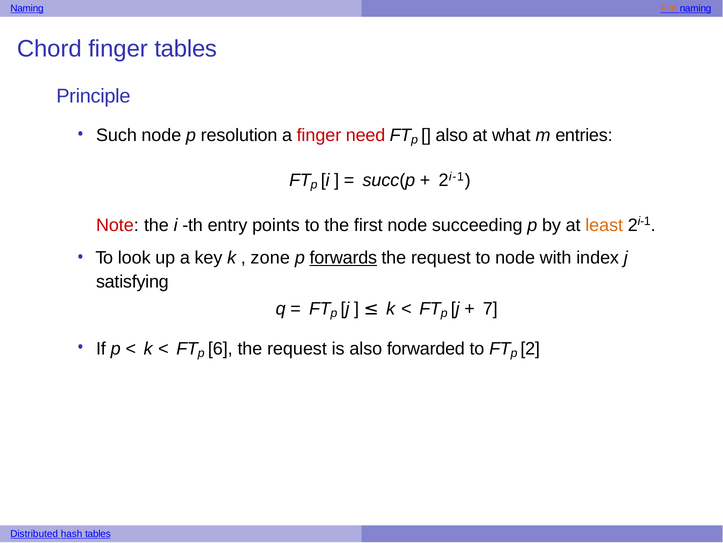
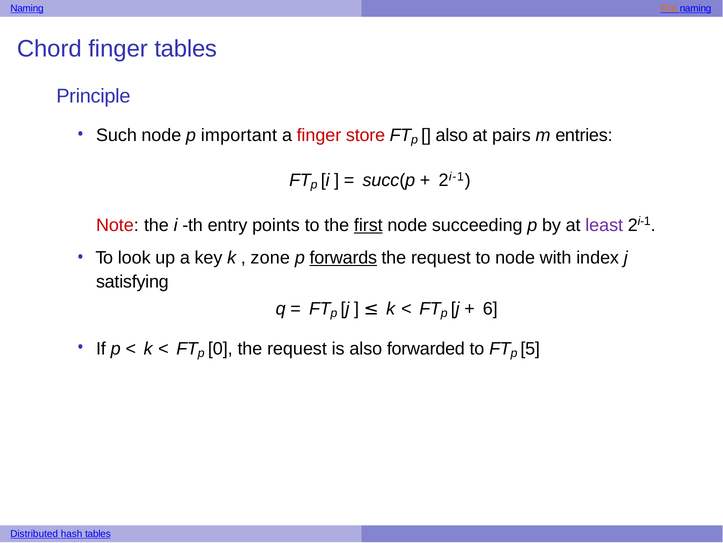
resolution: resolution -> important (239, 135)
need: need -> store (366, 135)
what: what -> pairs (511, 135)
first underline: none -> present (368, 225)
least colour: orange -> purple (604, 225)
7: 7 -> 6 (490, 309)
6: 6 -> 0 (220, 349)
2: 2 -> 5 (530, 349)
